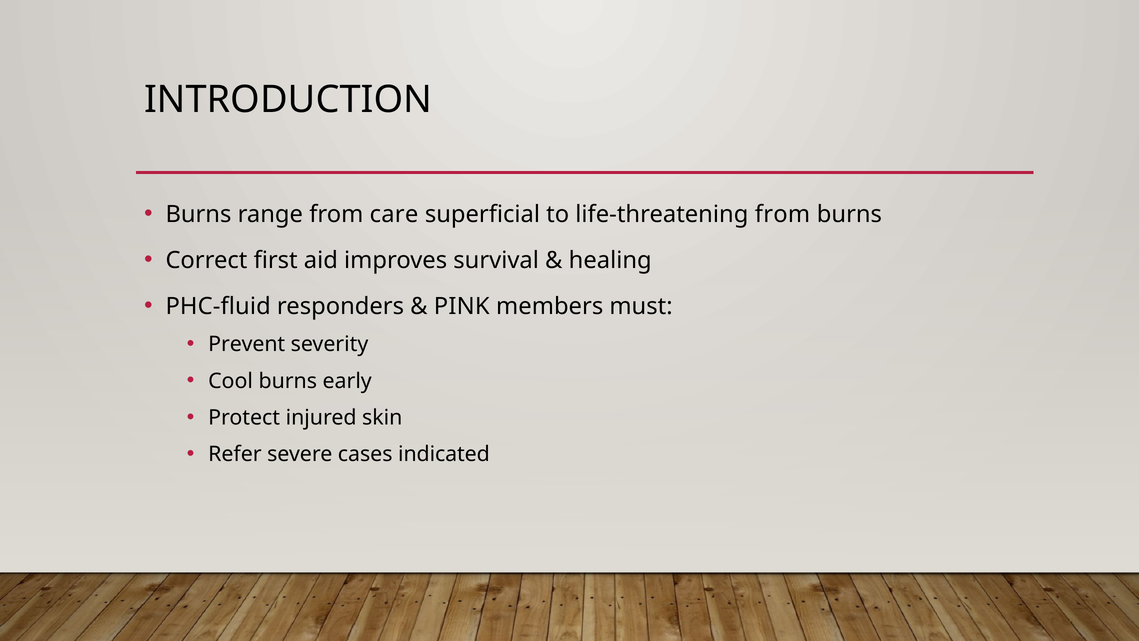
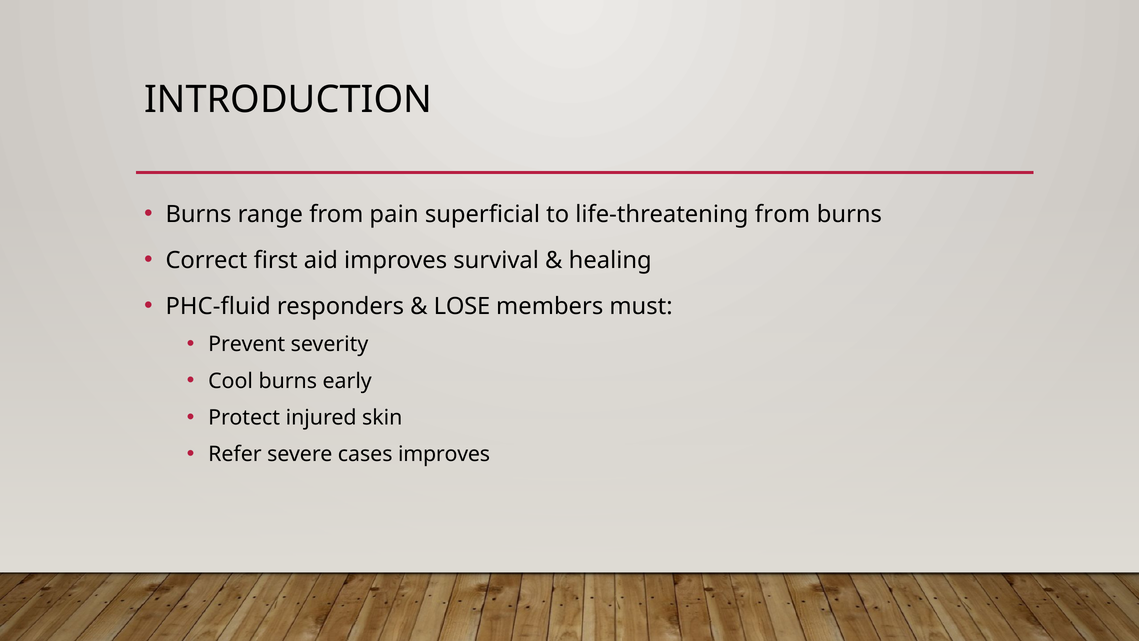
care: care -> pain (394, 214)
PINK: PINK -> LOSE (462, 306)
cases indicated: indicated -> improves (444, 454)
